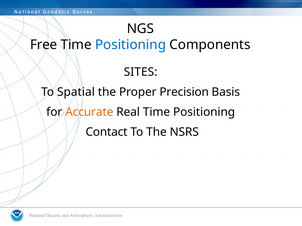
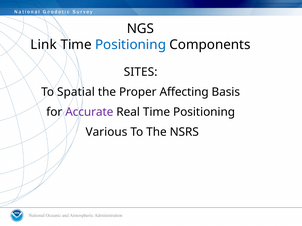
Free: Free -> Link (44, 45)
Precision: Precision -> Affecting (184, 92)
Accurate colour: orange -> purple (89, 112)
Contact: Contact -> Various (106, 132)
